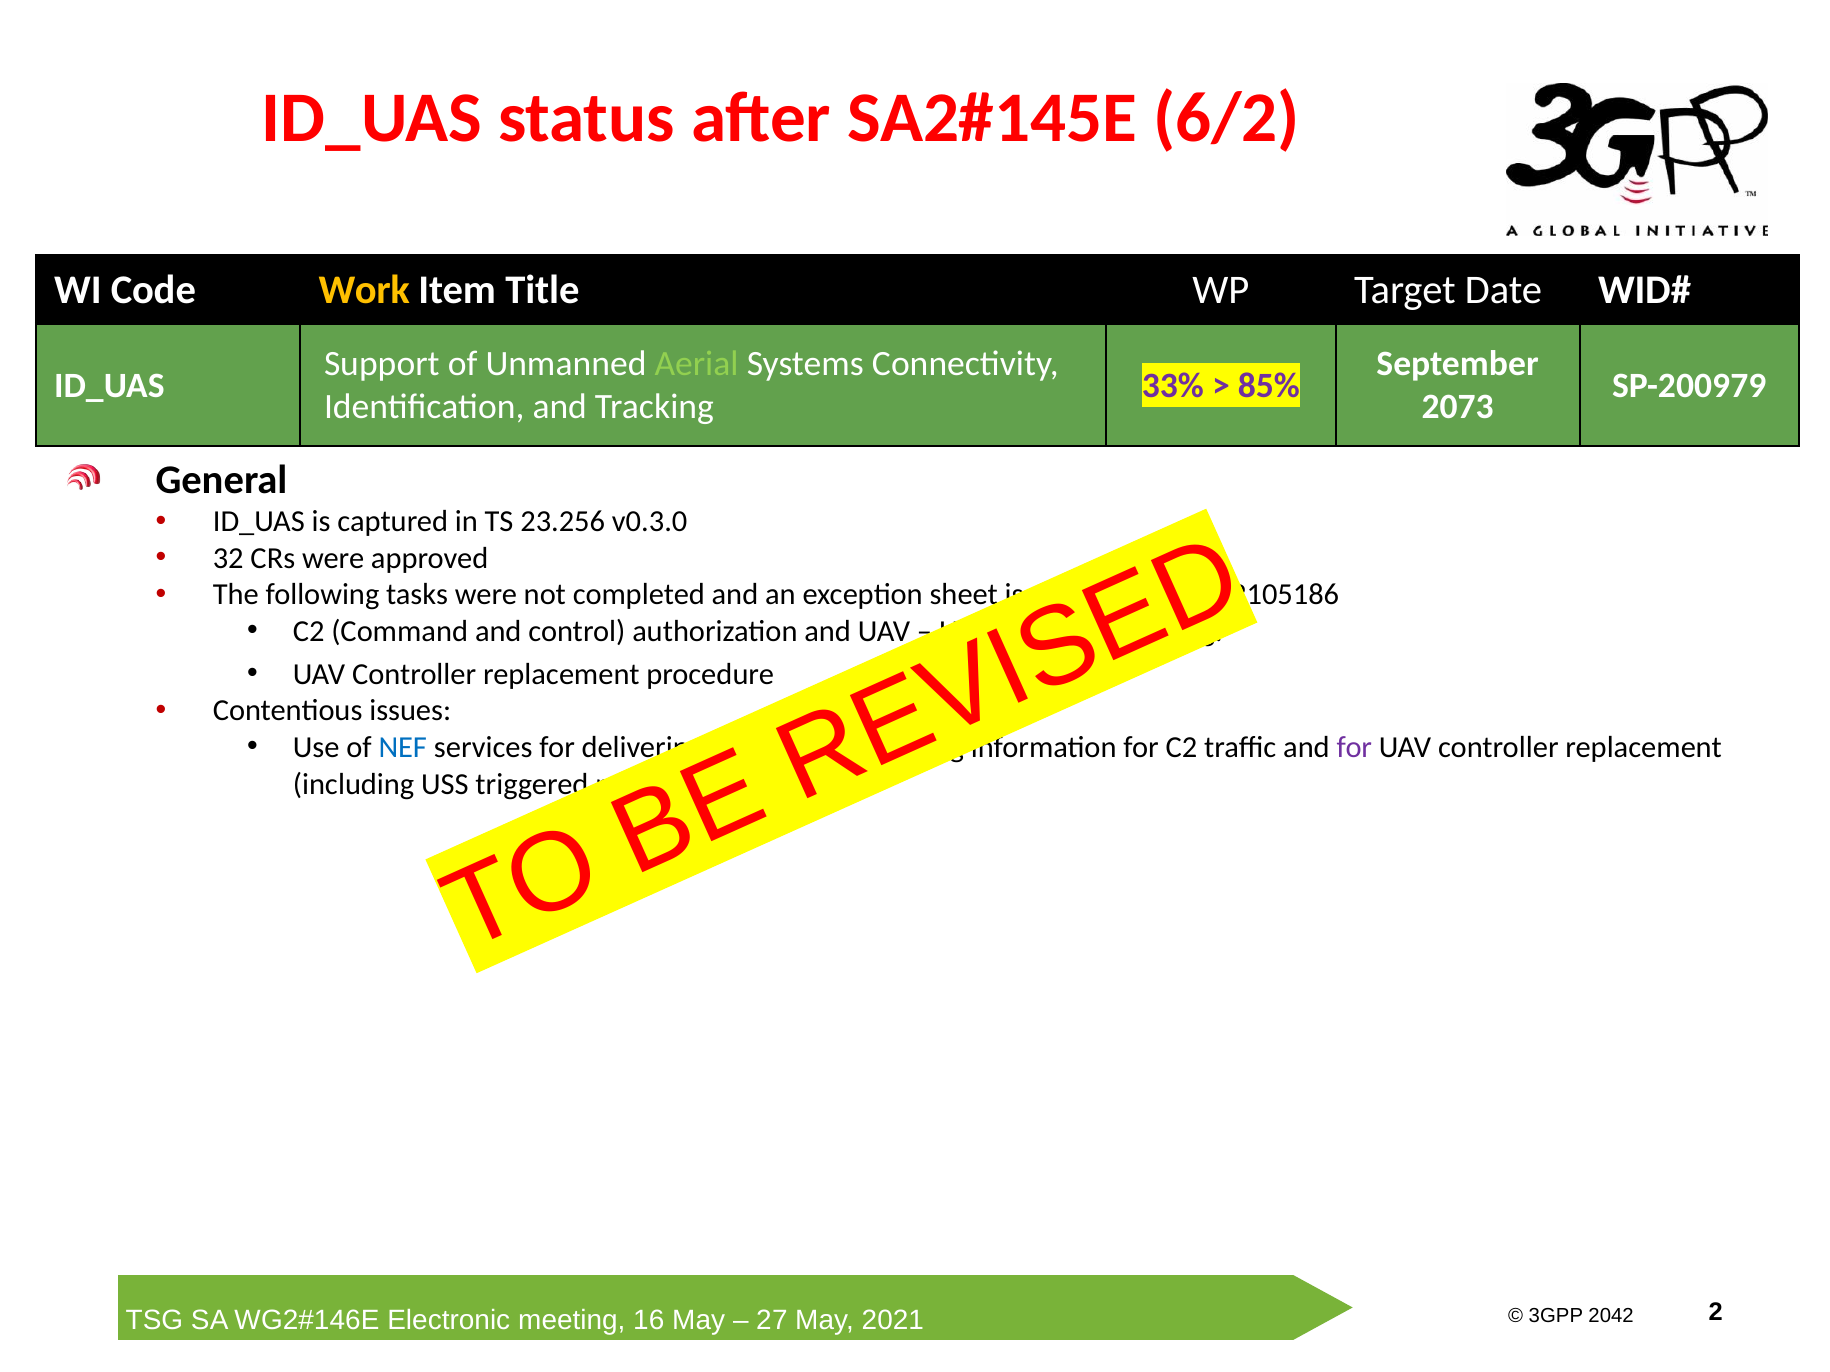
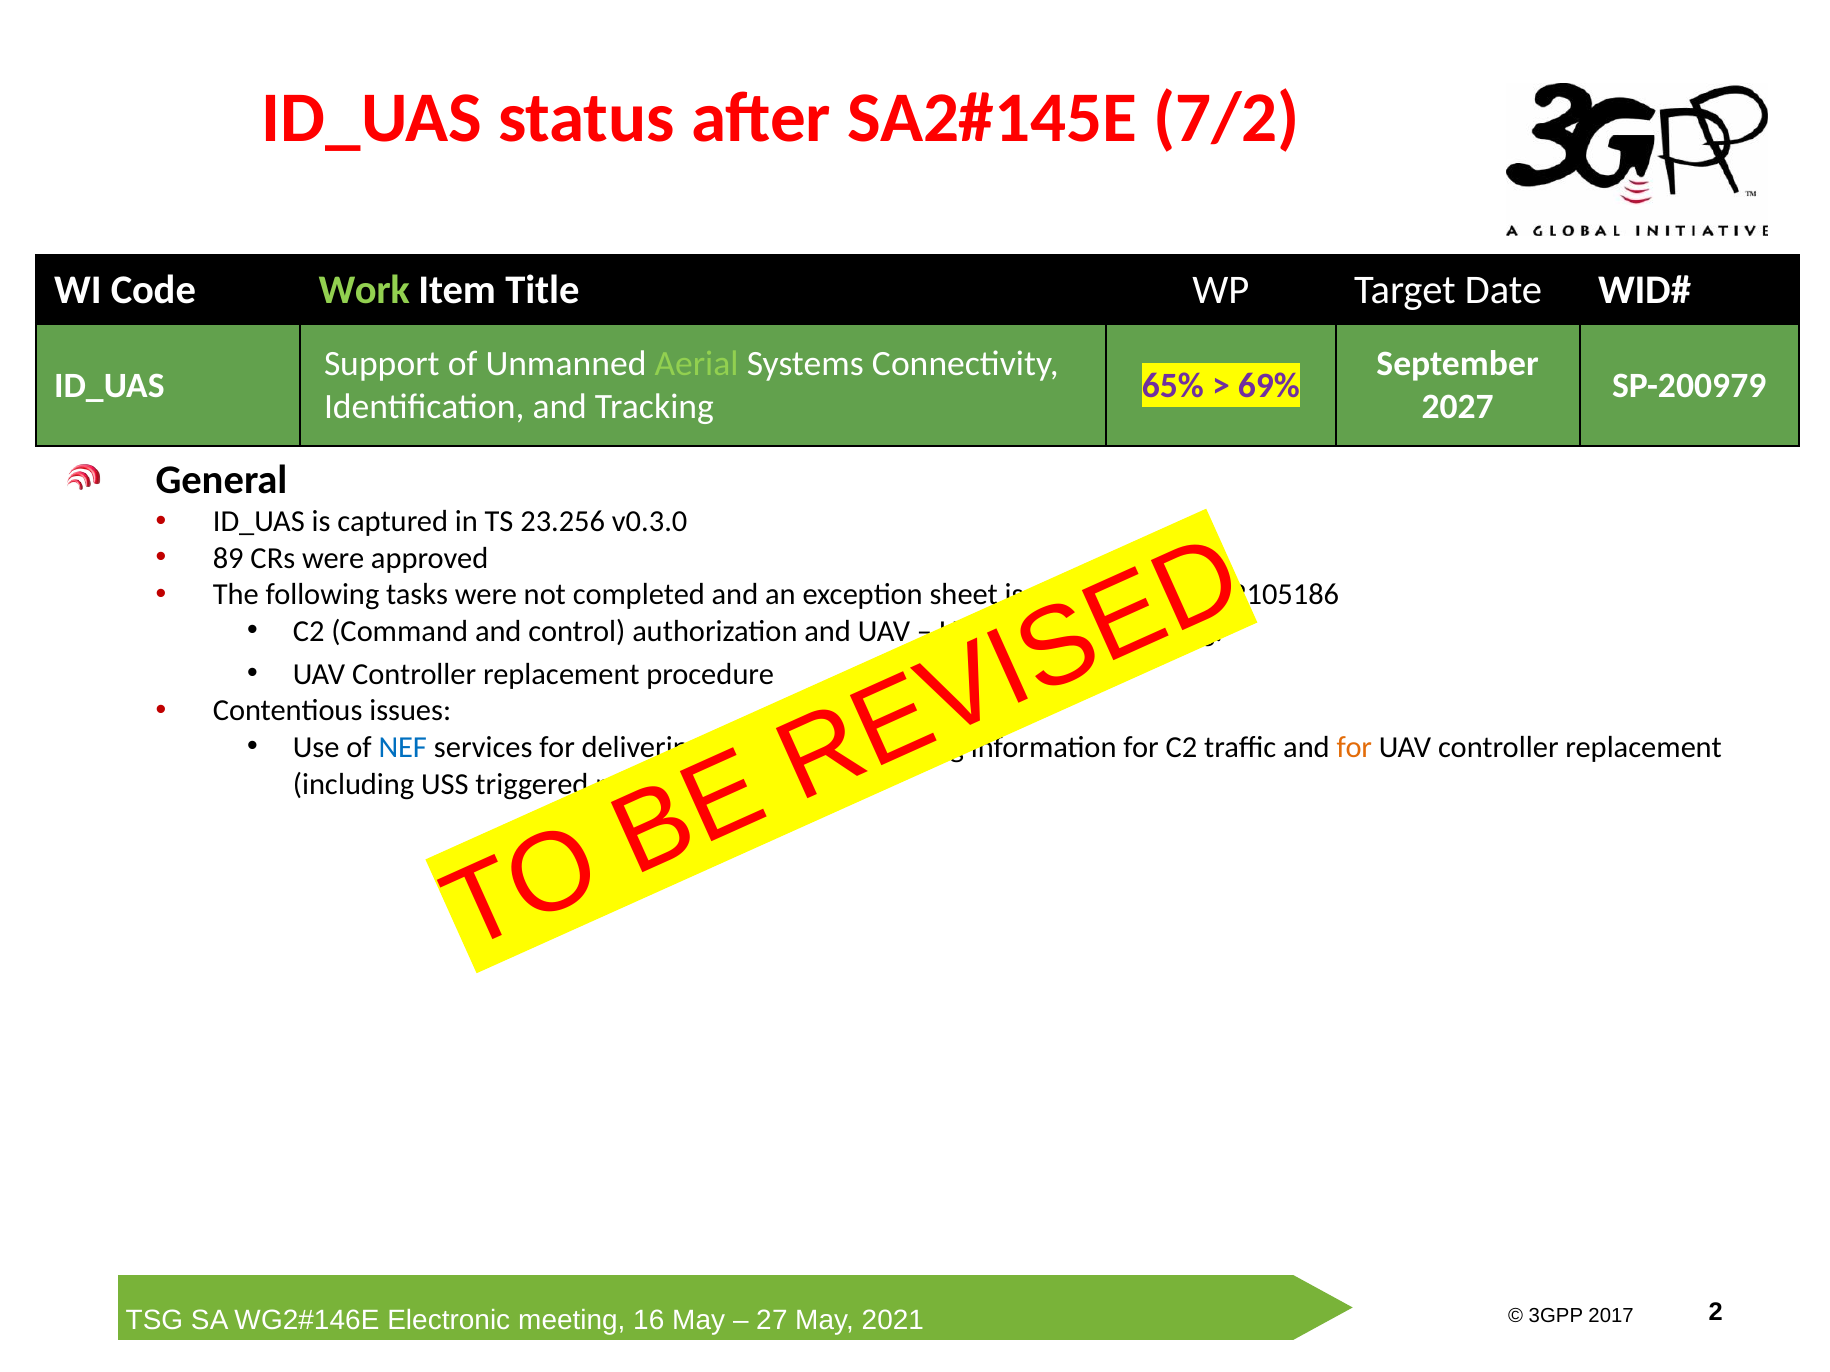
6/2: 6/2 -> 7/2 (1226, 118)
Work colour: yellow -> light green (364, 290)
33%: 33% -> 65% (1173, 385)
85%: 85% -> 69% (1269, 385)
2073: 2073 -> 2027 (1458, 407)
32: 32 -> 89 (228, 559)
for colour: purple -> orange (1354, 748)
2042: 2042 -> 2017 (1611, 1316)
